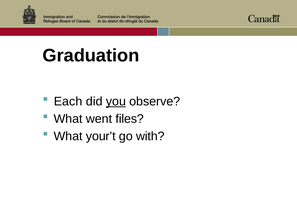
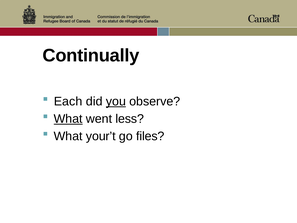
Graduation: Graduation -> Continually (91, 55)
What underline: none -> present (68, 119)
files: files -> less (130, 119)
with: with -> files (150, 136)
